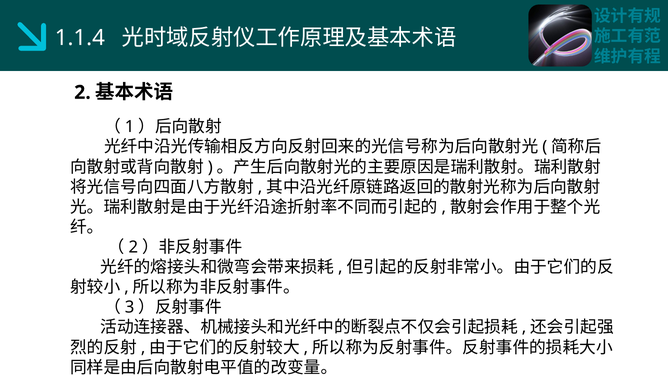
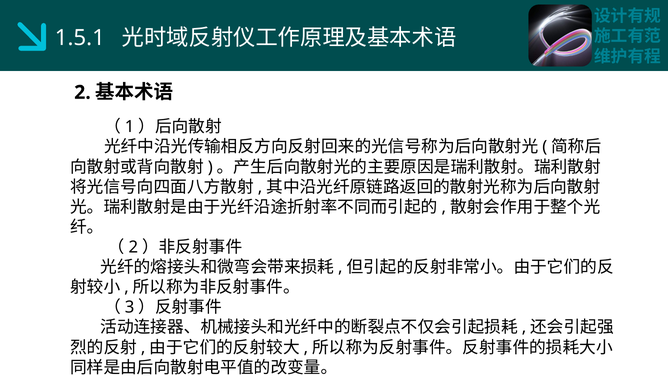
1.1.4: 1.1.4 -> 1.5.1 (80, 38)
